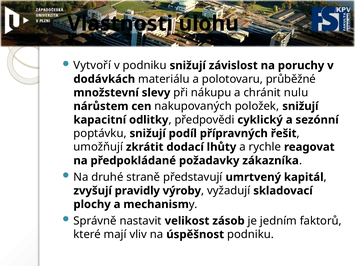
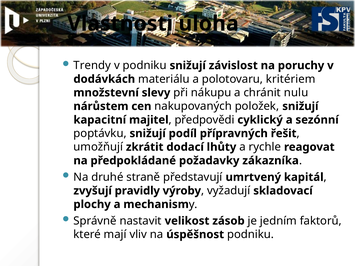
úlohu: úlohu -> úloha (209, 24)
Vytvoří: Vytvoří -> Trendy (92, 66)
průběžné: průběžné -> kritériem (291, 79)
odlitky: odlitky -> majitel (149, 120)
